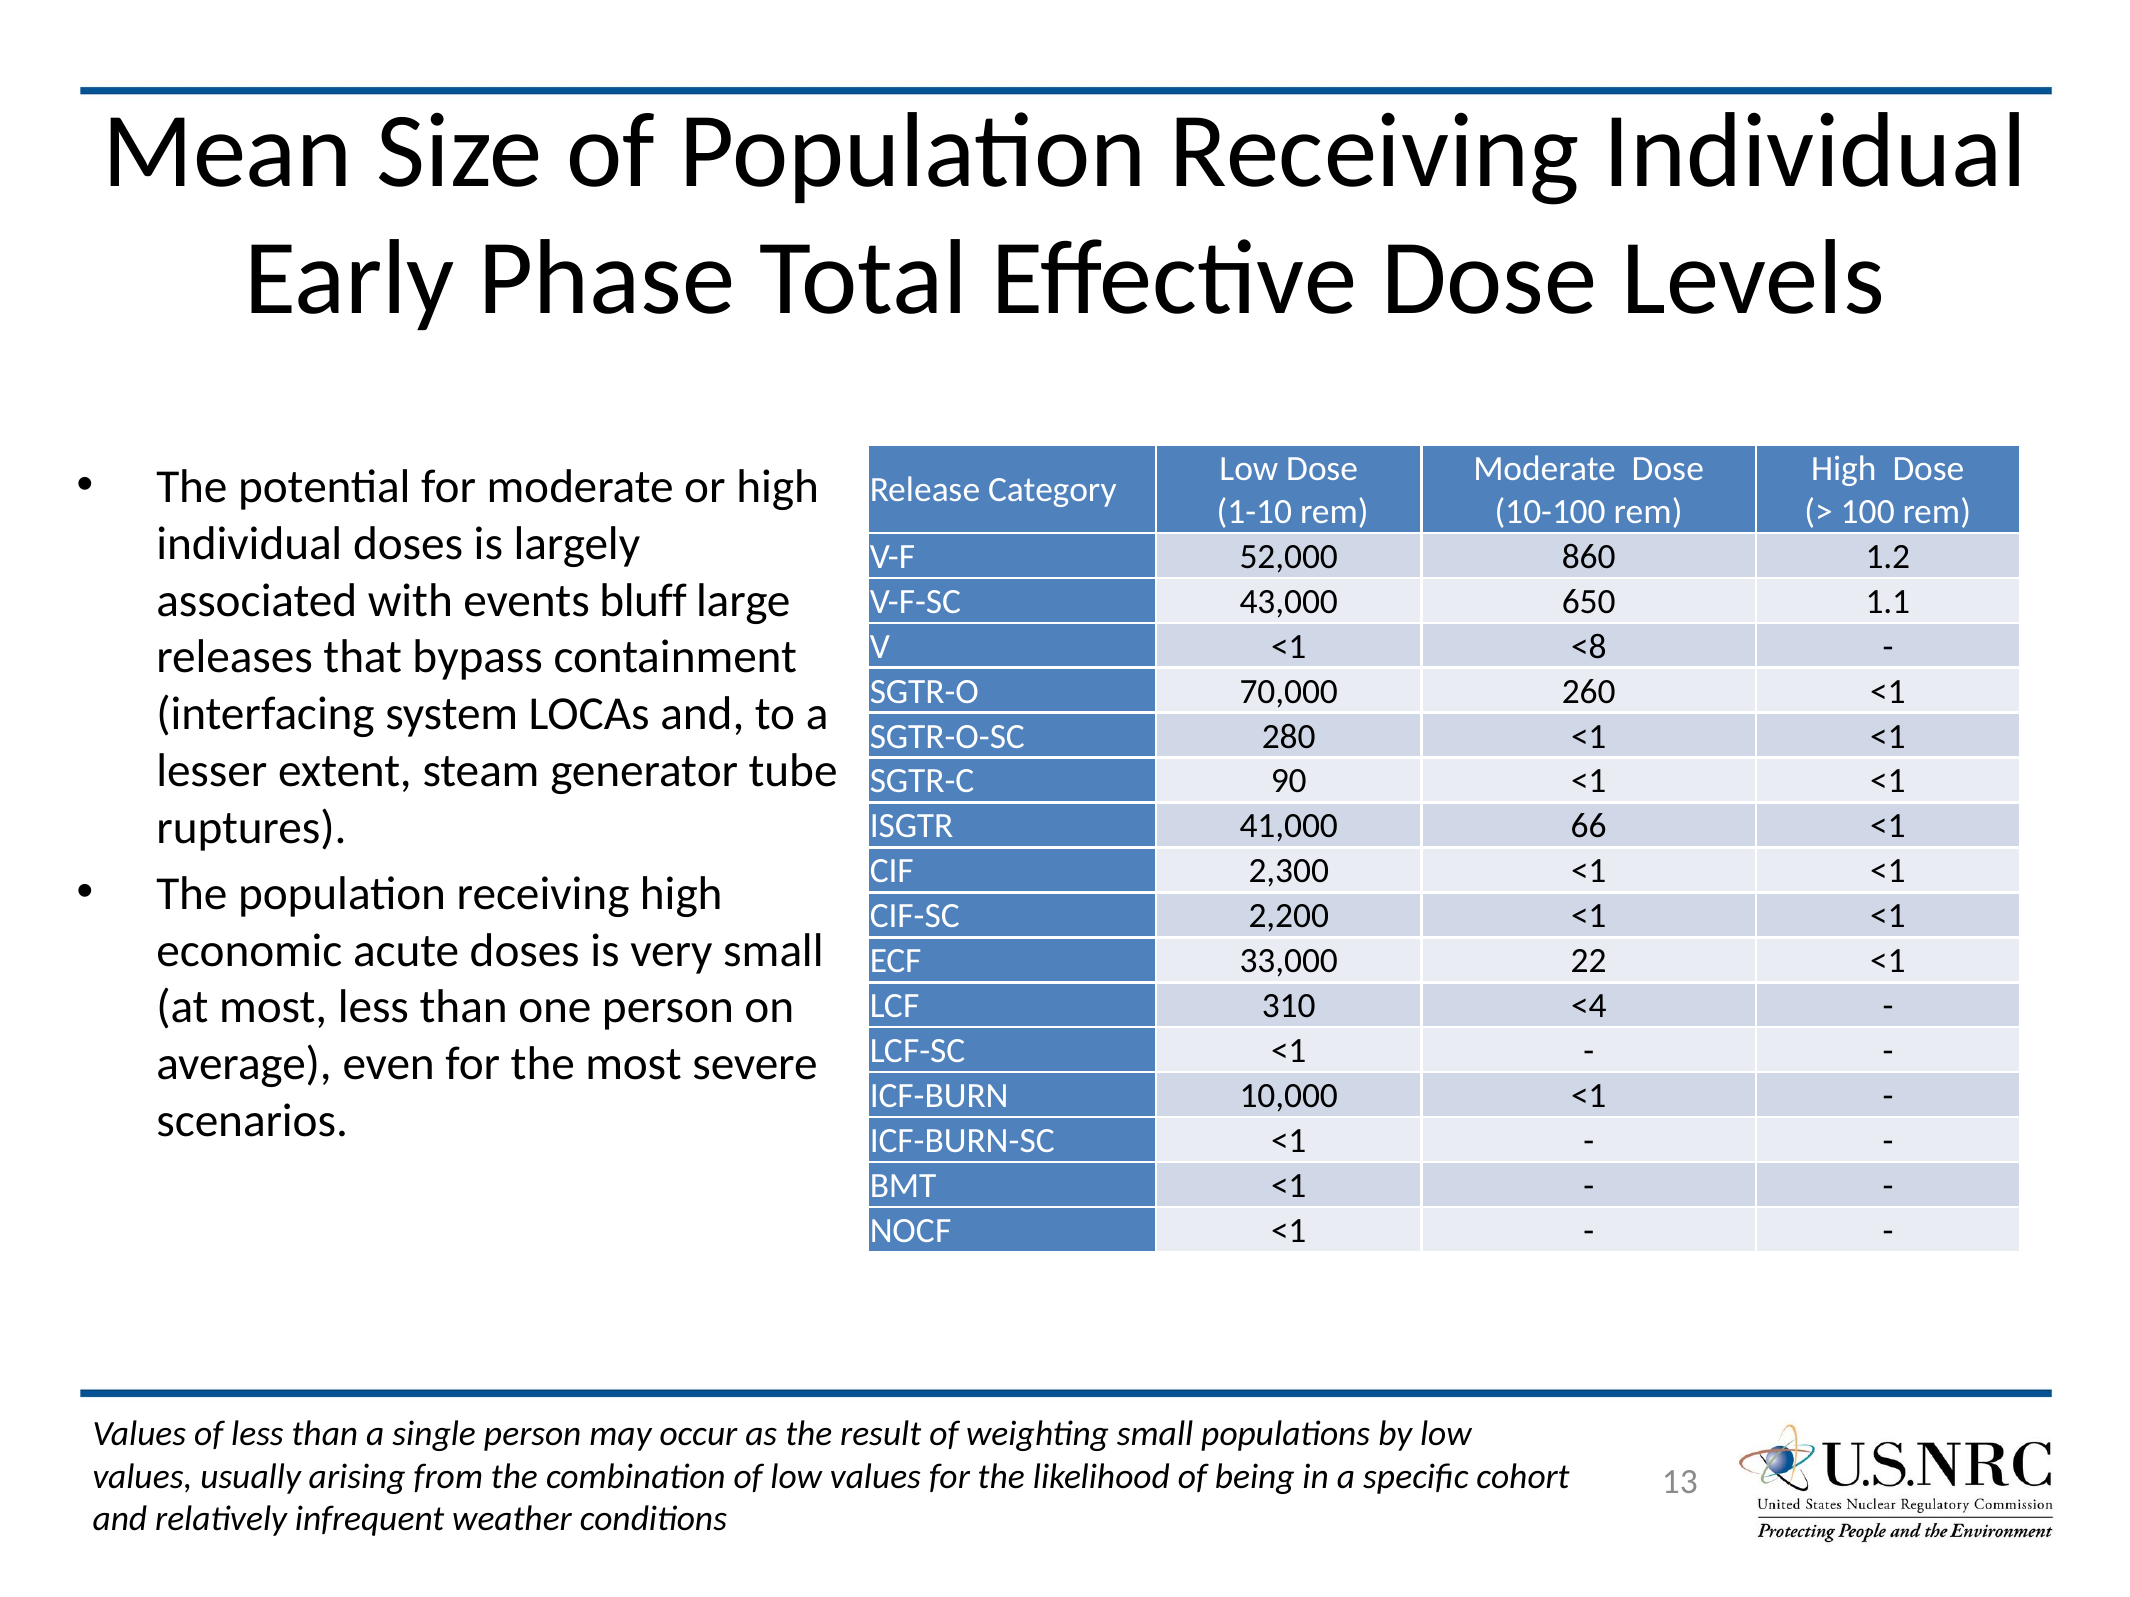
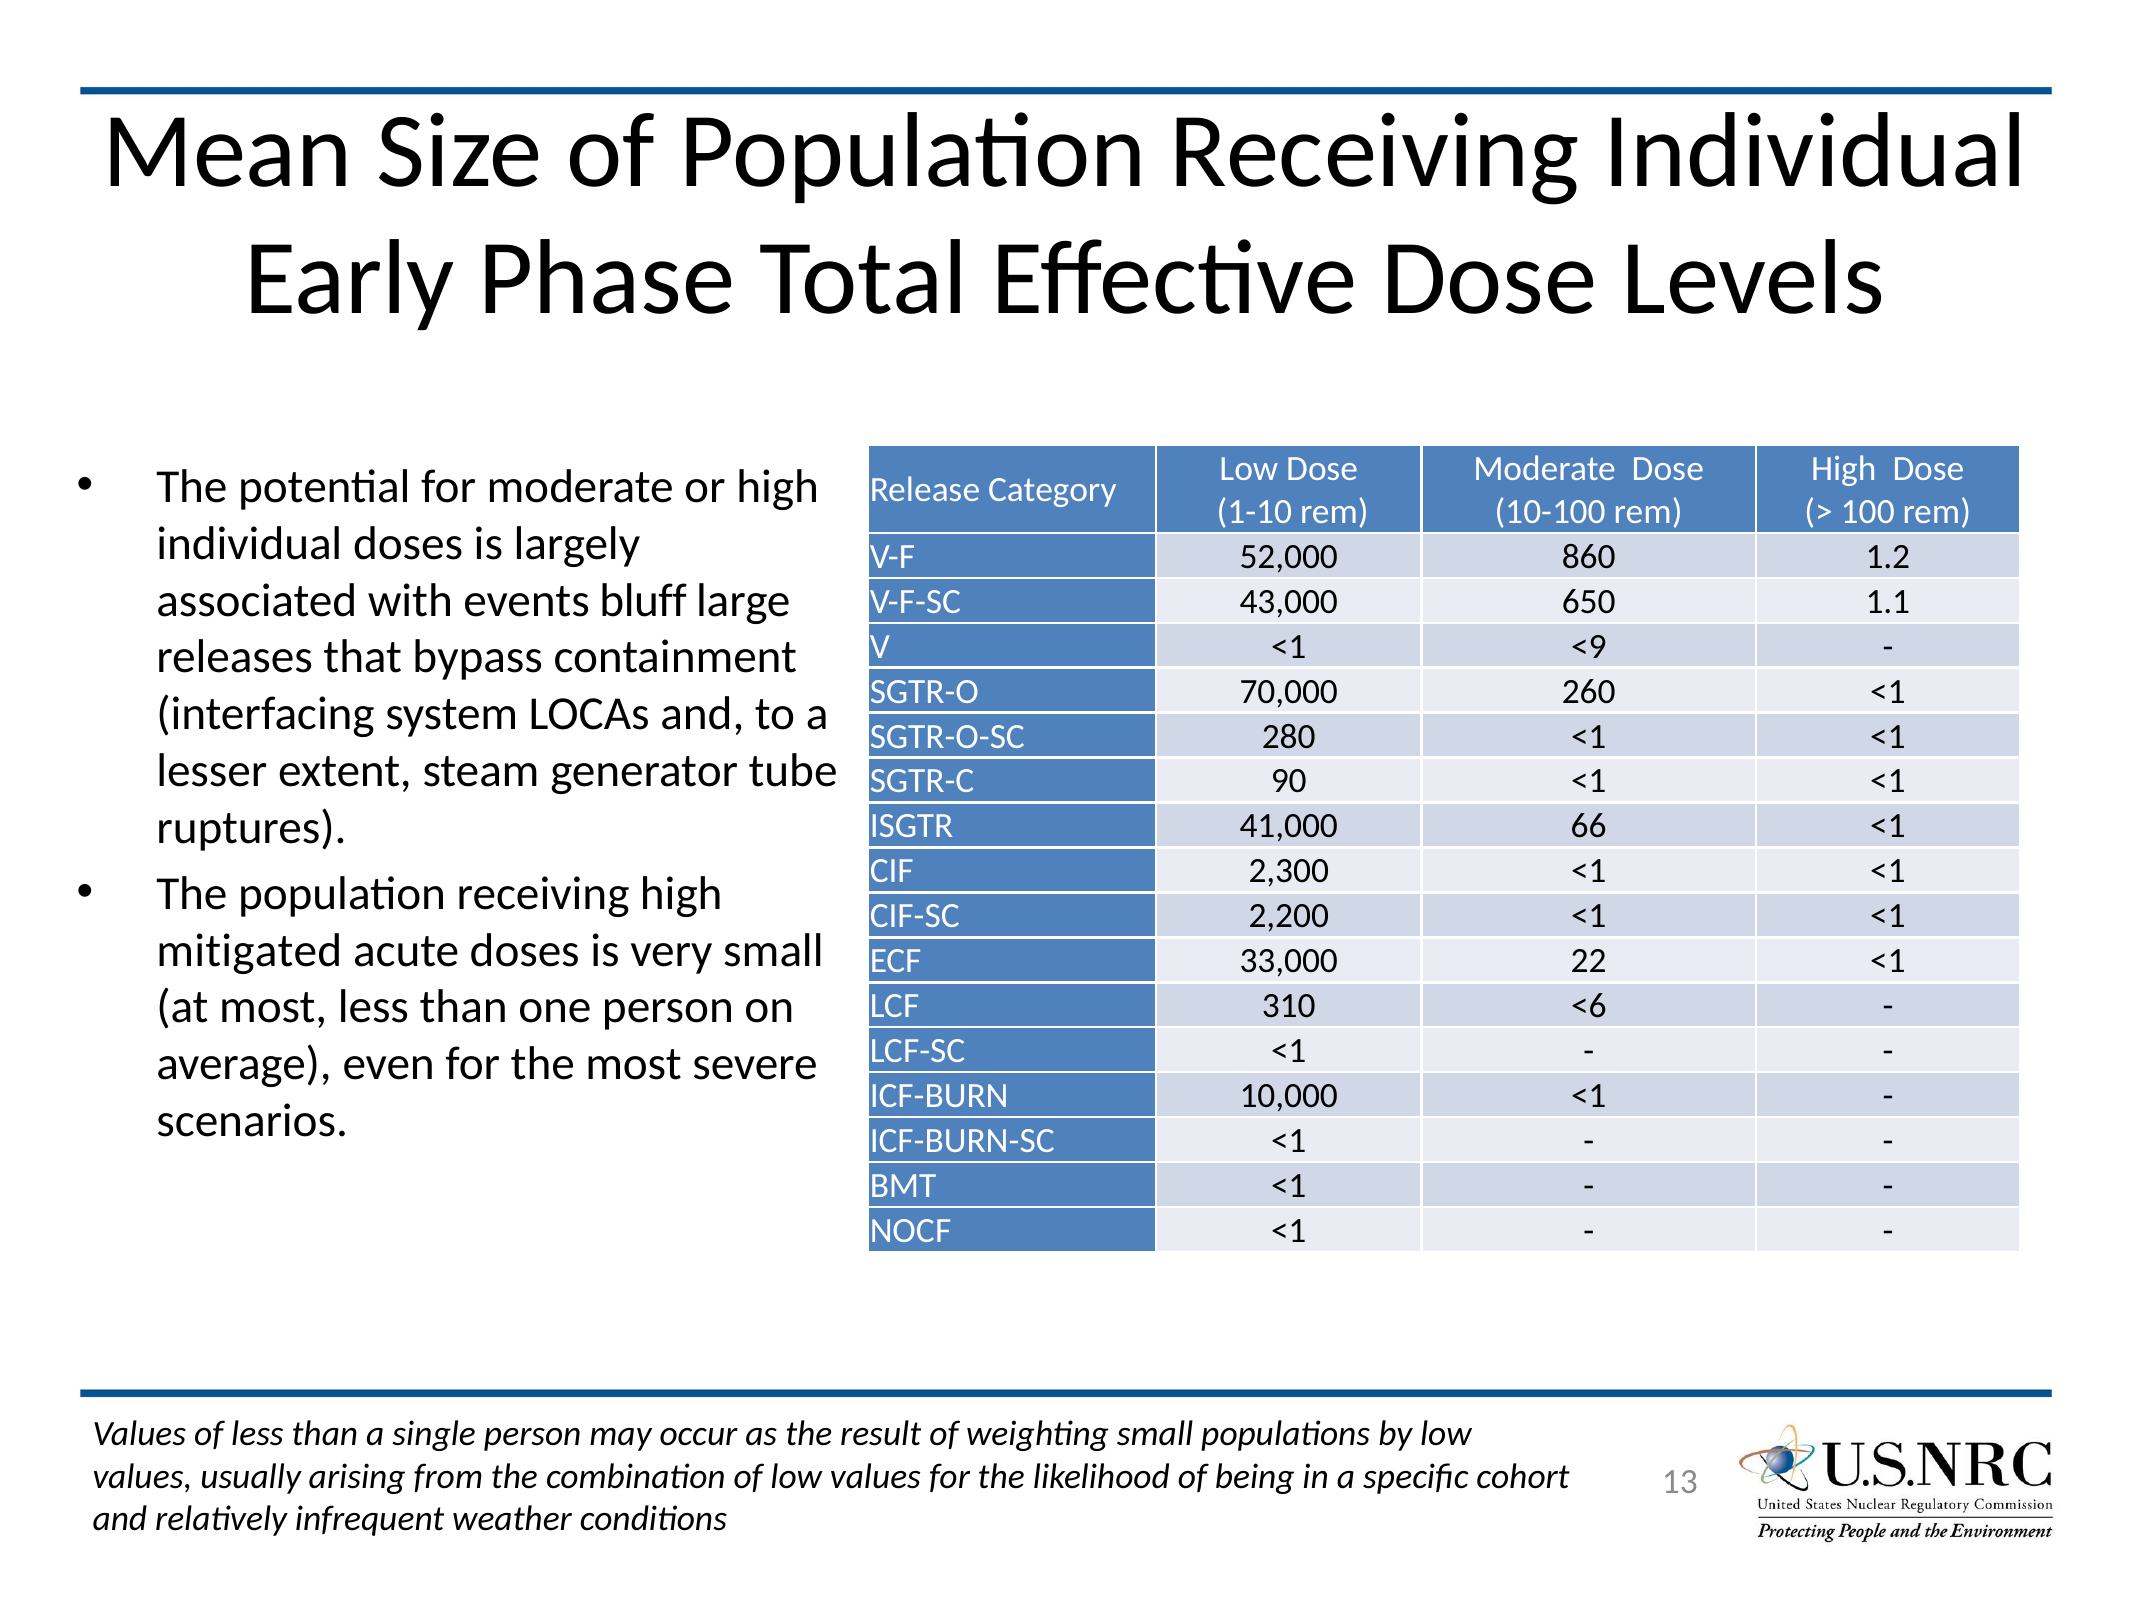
<8: <8 -> <9 (1589, 647)
economic: economic -> mitigated (249, 951)
<4: <4 -> <6 (1589, 1006)
